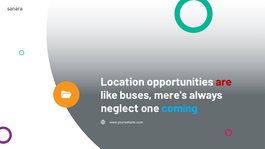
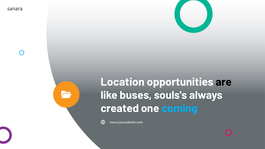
are colour: red -> black (224, 82)
mere's: mere's -> souls's (171, 95)
neglect: neglect -> created (120, 109)
